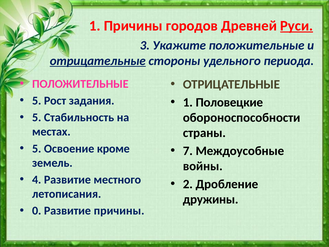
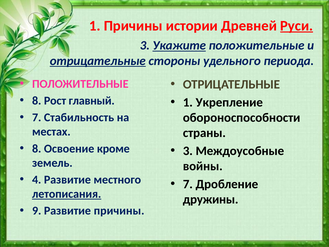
городов: городов -> истории (192, 26)
Укажите underline: none -> present (179, 45)
5: 5 -> 8 (37, 101)
задания: задания -> главный (92, 101)
Половецкие: Половецкие -> Укрепление (229, 102)
5: 5 -> 7 (37, 117)
5: 5 -> 8 (37, 148)
7: 7 -> 3 (188, 151)
2: 2 -> 7 (188, 184)
летописания underline: none -> present (67, 194)
0: 0 -> 9 (37, 211)
